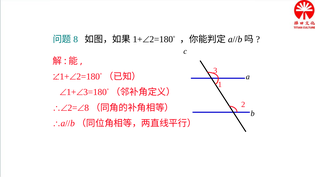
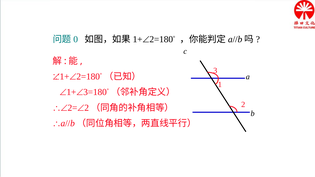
8: 8 -> 0 (76, 39)
8: 8 -> 2 (87, 108)
